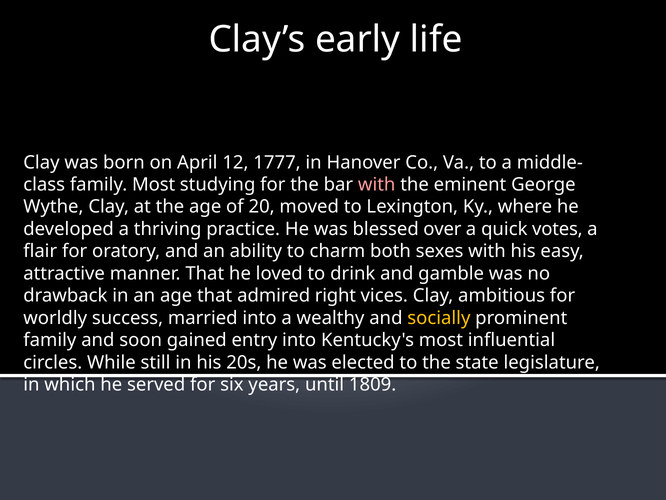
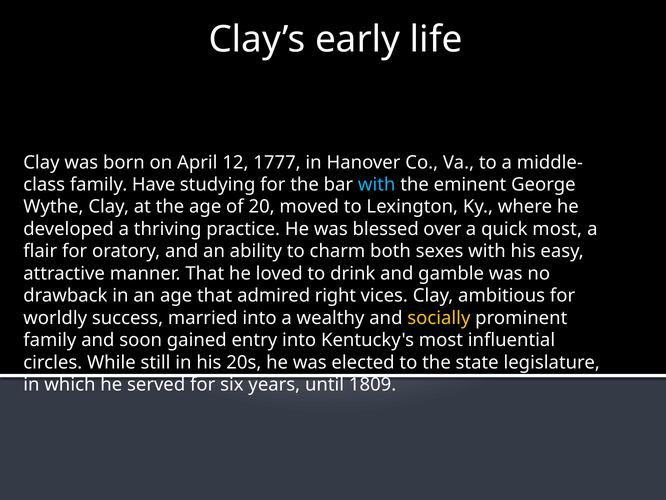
family Most: Most -> Have (154, 184)
with colour: pink -> light blue (377, 184)
quick votes: votes -> most (557, 229)
